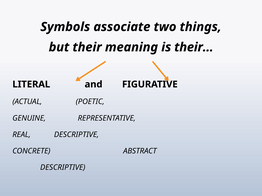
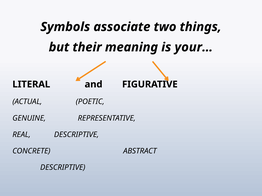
their…: their… -> your… (194, 47)
